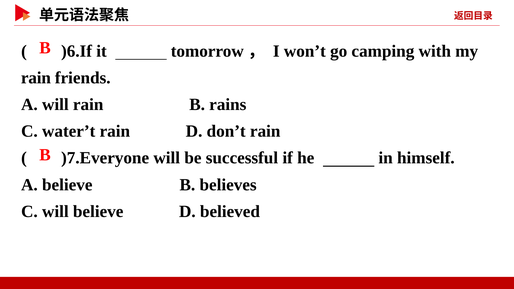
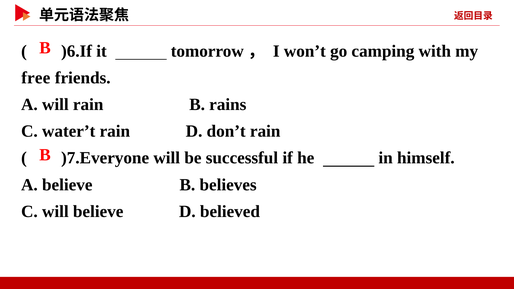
rain: rain -> free (36, 78)
